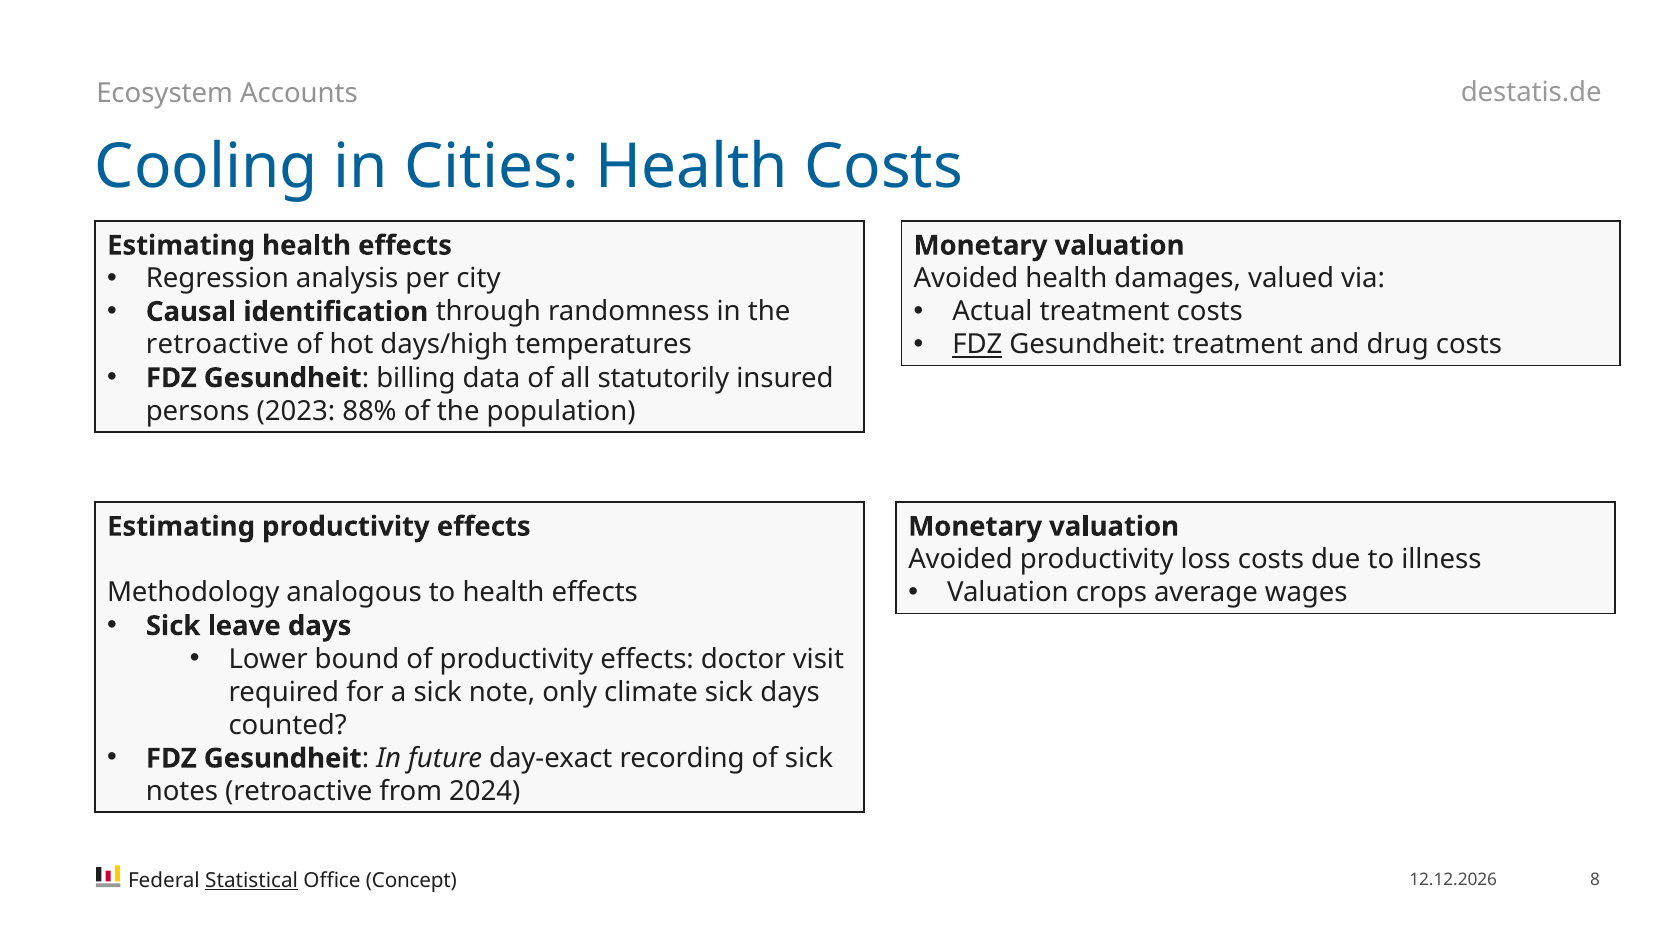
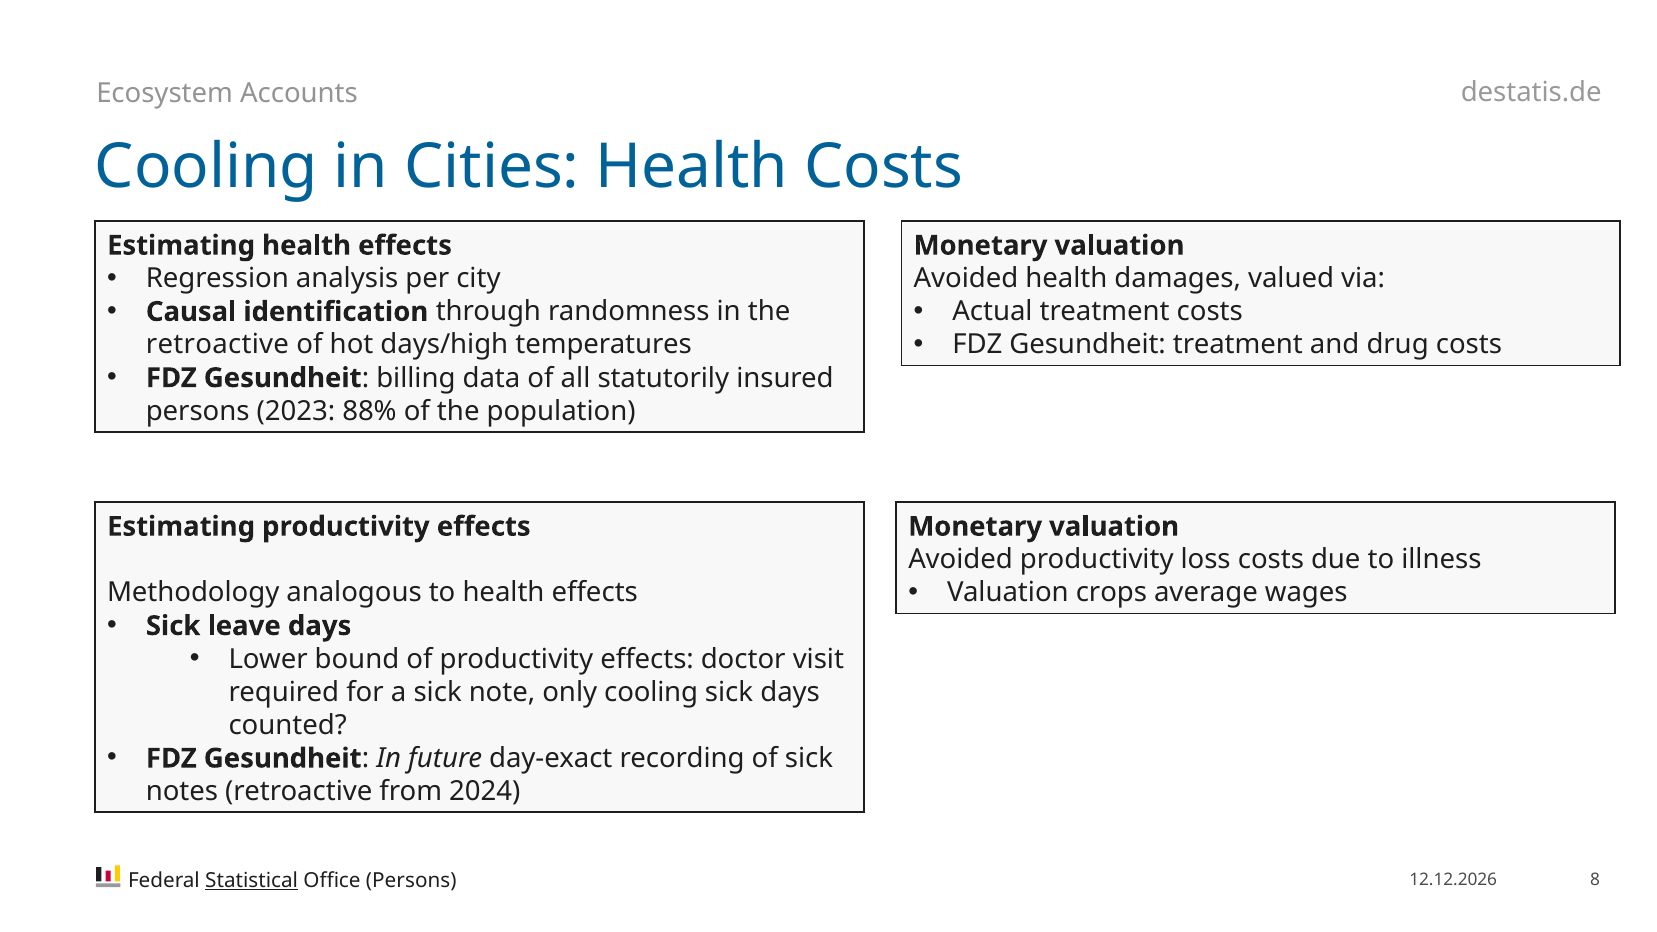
FDZ underline: present -> none (977, 345)
only climate: climate -> cooling (651, 692)
Office Concept: Concept -> Persons (411, 881)
